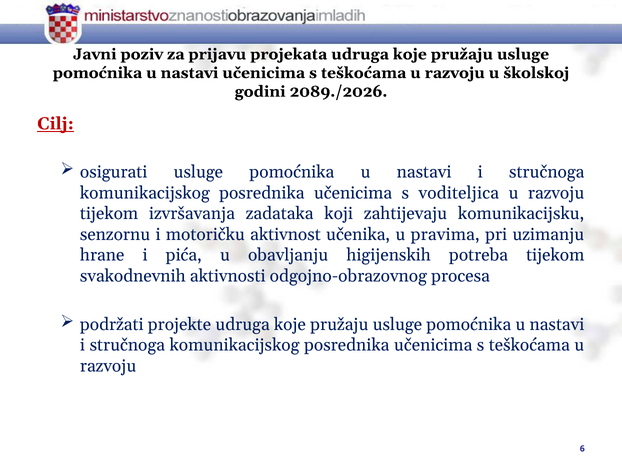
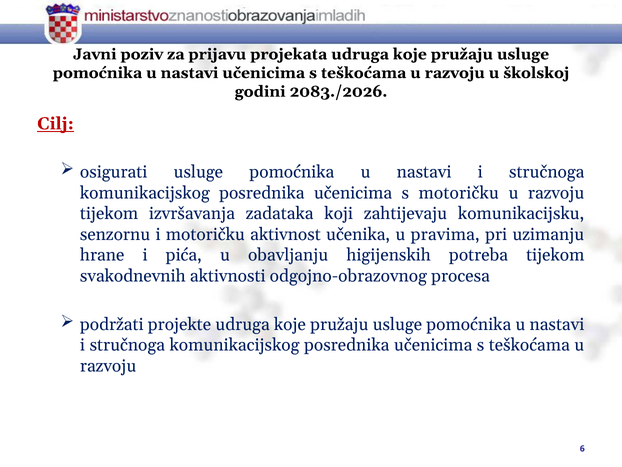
2089./2026: 2089./2026 -> 2083./2026 (338, 91)
s voditeljica: voditeljica -> motoričku (459, 193)
